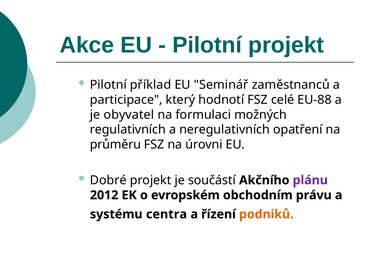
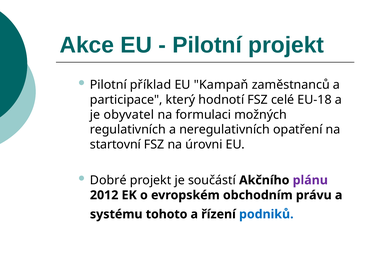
Seminář: Seminář -> Kampaň (221, 85)
EU-88: EU-88 -> EU-18 (315, 100)
průměru: průměru -> startovní (115, 144)
centra: centra -> tohoto (167, 214)
podniků colour: orange -> blue (266, 214)
